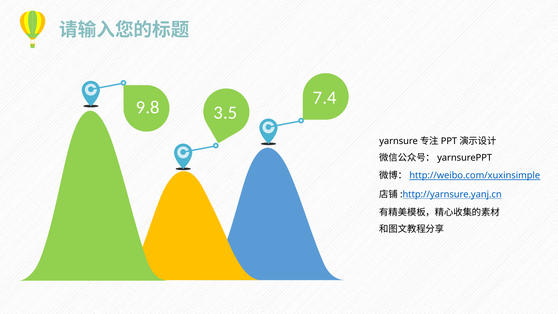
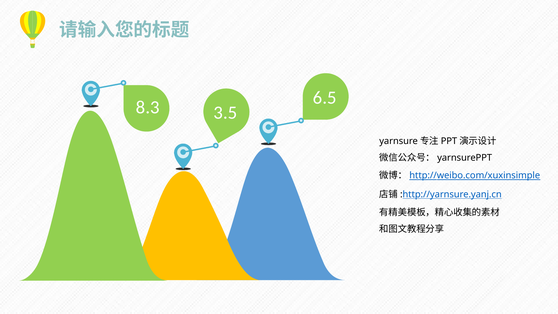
7.4: 7.4 -> 6.5 (325, 98)
9.8: 9.8 -> 8.3 (148, 107)
